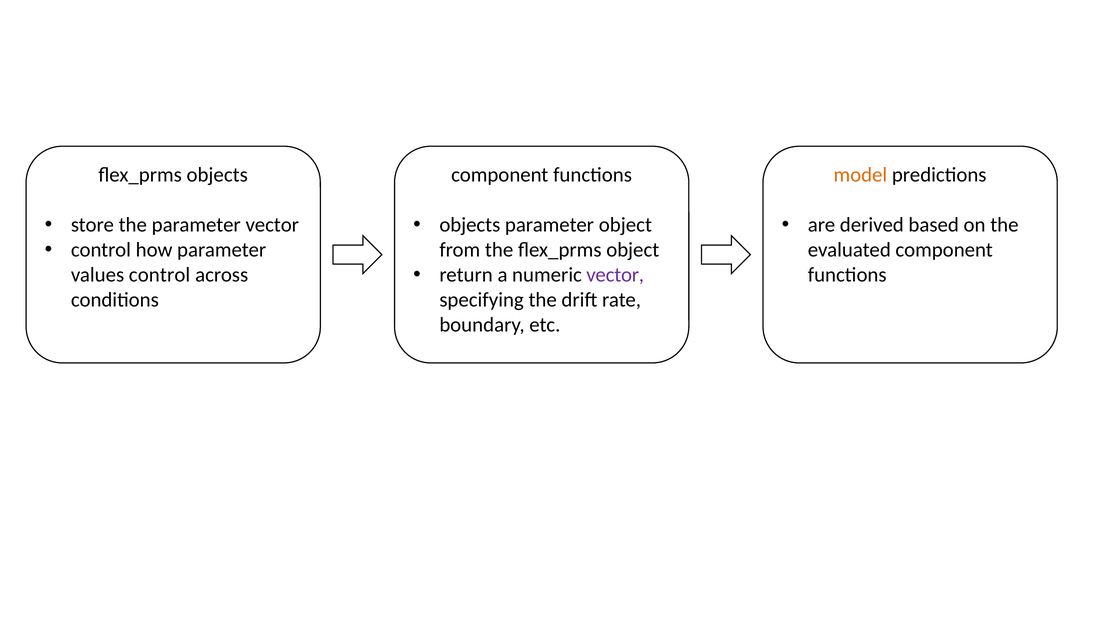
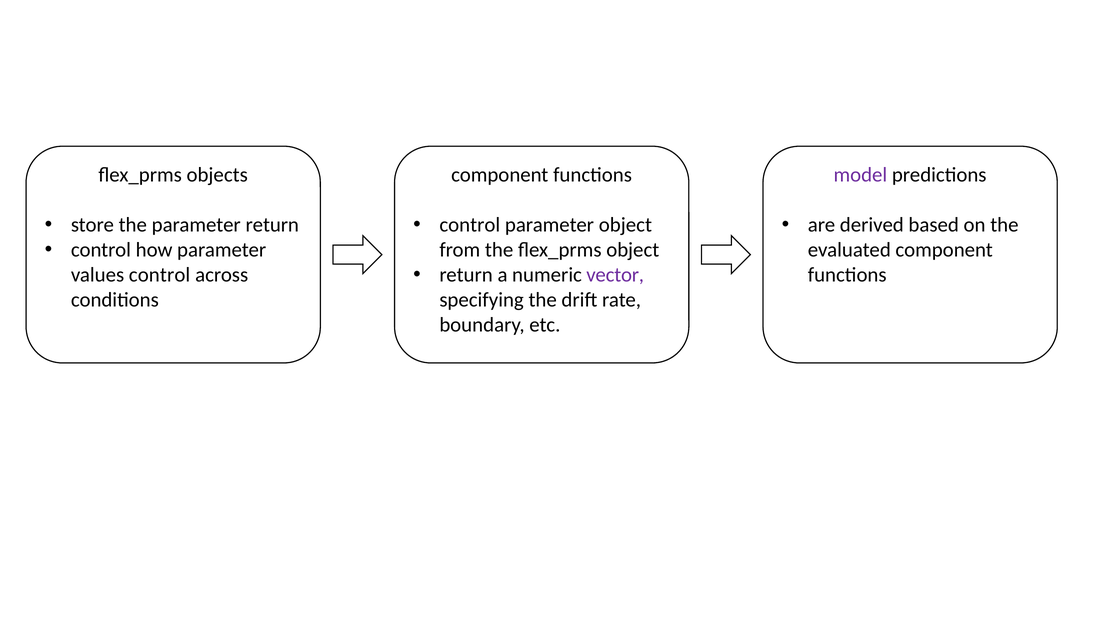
model colour: orange -> purple (860, 175)
parameter vector: vector -> return (272, 225)
objects: objects -> control (470, 225)
